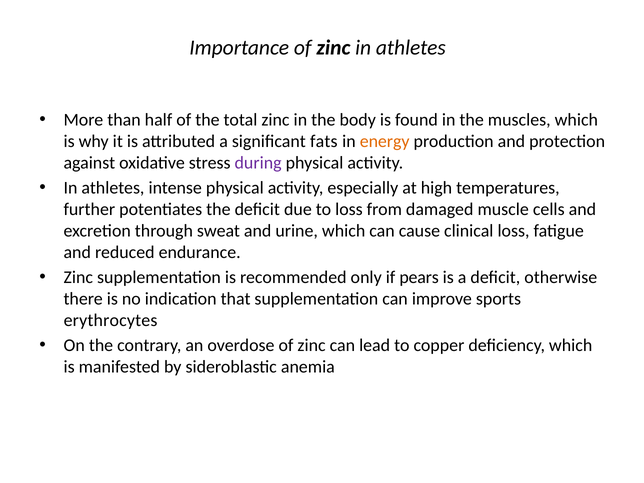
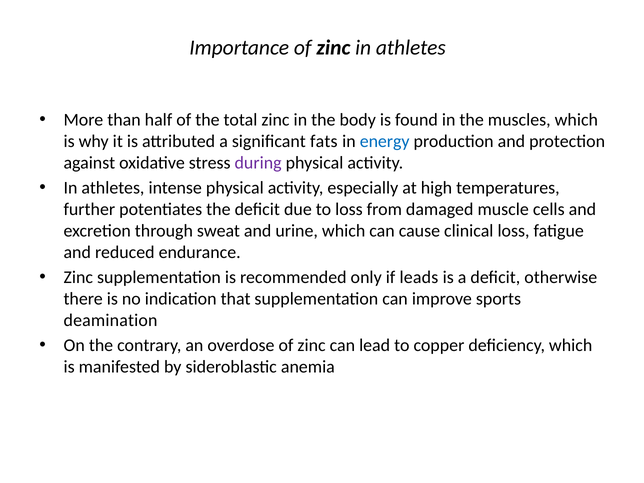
energy colour: orange -> blue (385, 141)
pears: pears -> leads (419, 277)
erythrocytes: erythrocytes -> deamination (111, 320)
